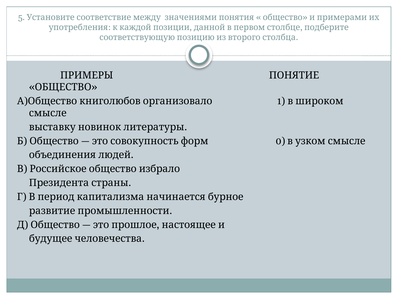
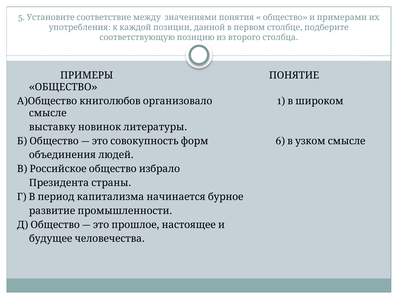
0: 0 -> 6 (280, 141)
